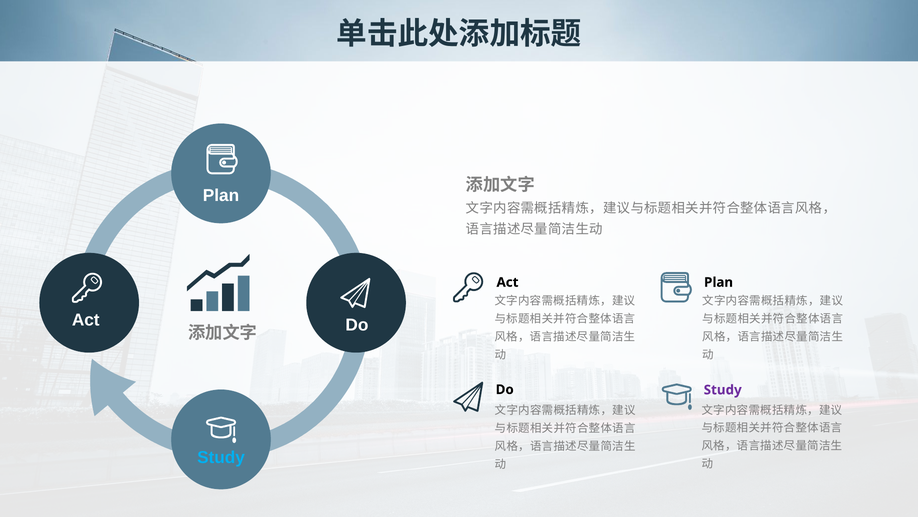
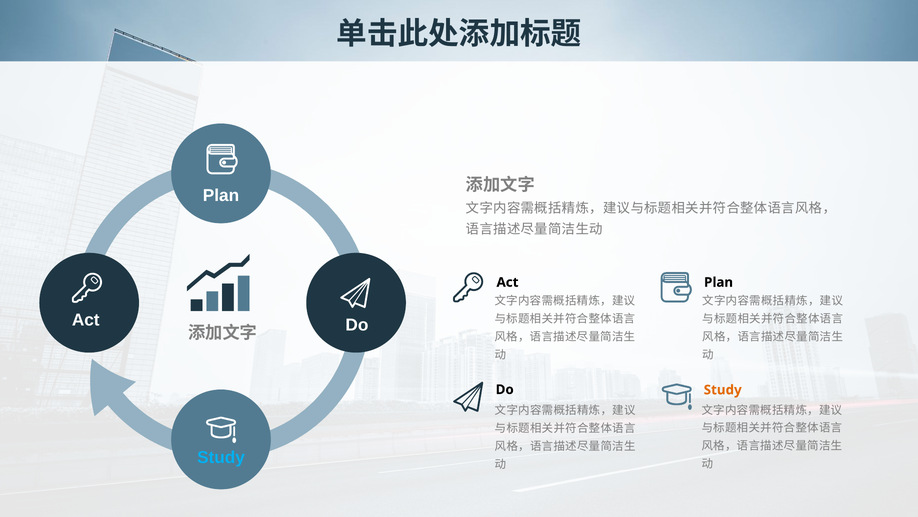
Study colour: purple -> orange (723, 389)
